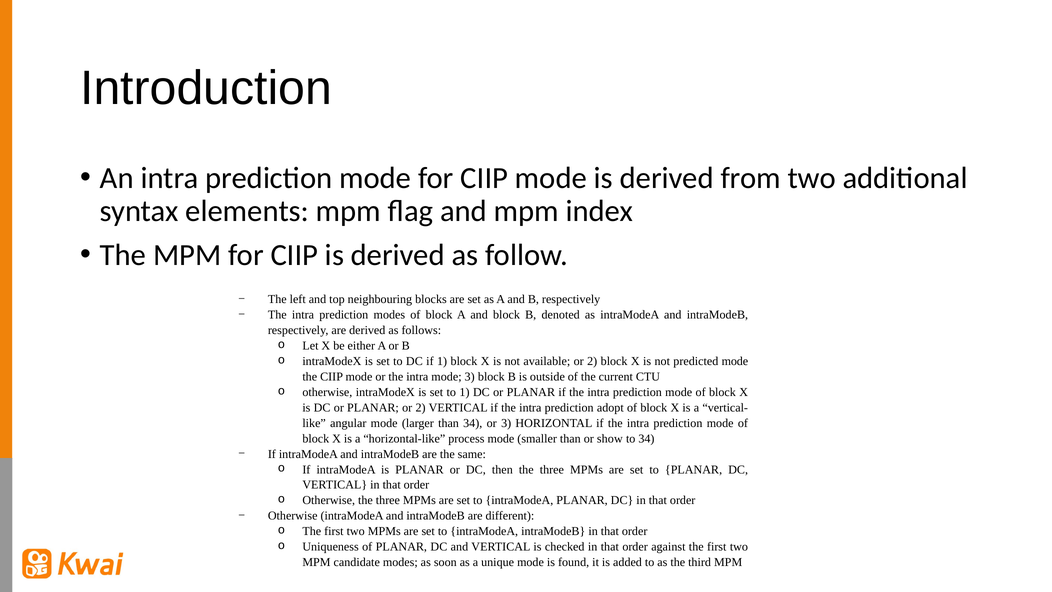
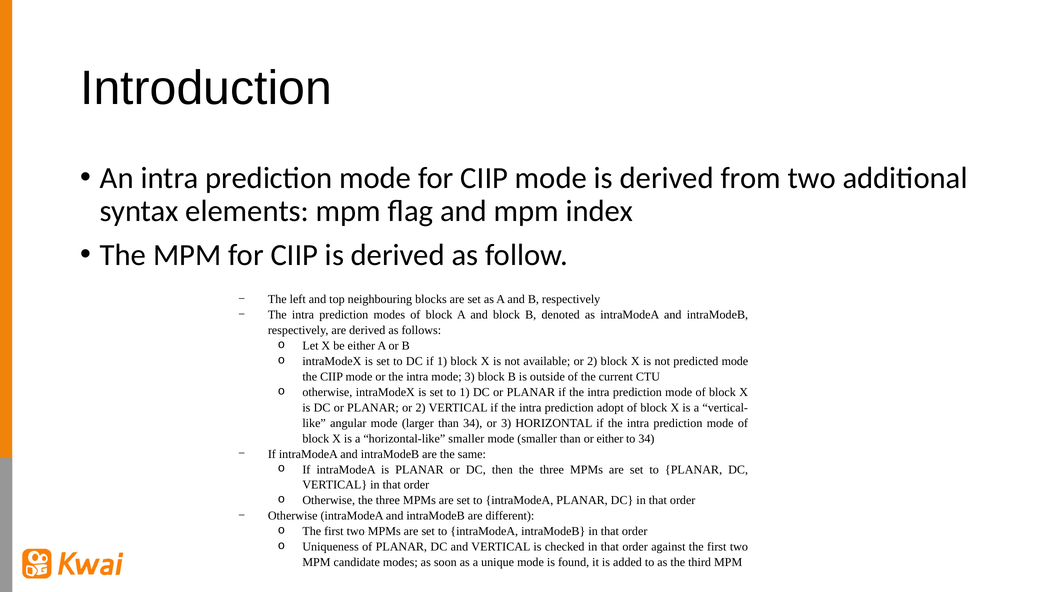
horizontal-like process: process -> smaller (466, 438)
or show: show -> either (610, 438)
